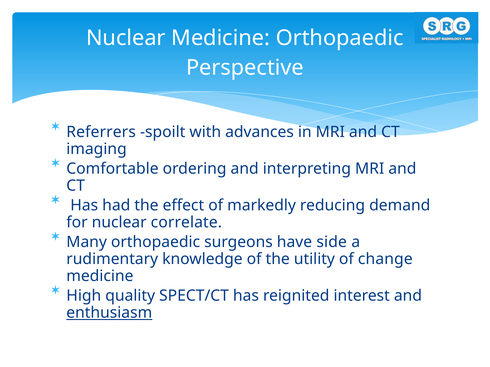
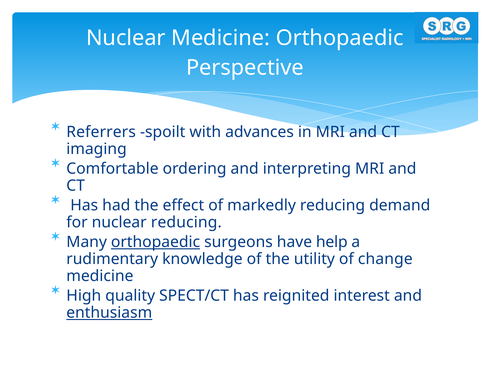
nuclear correlate: correlate -> reducing (186, 223)
orthopaedic underline: none -> present (156, 242)
side: side -> help (332, 242)
